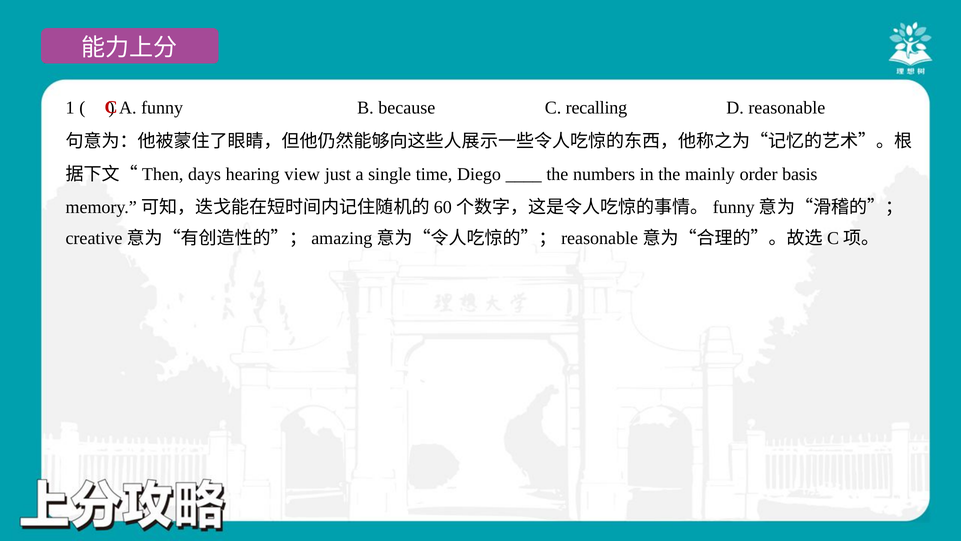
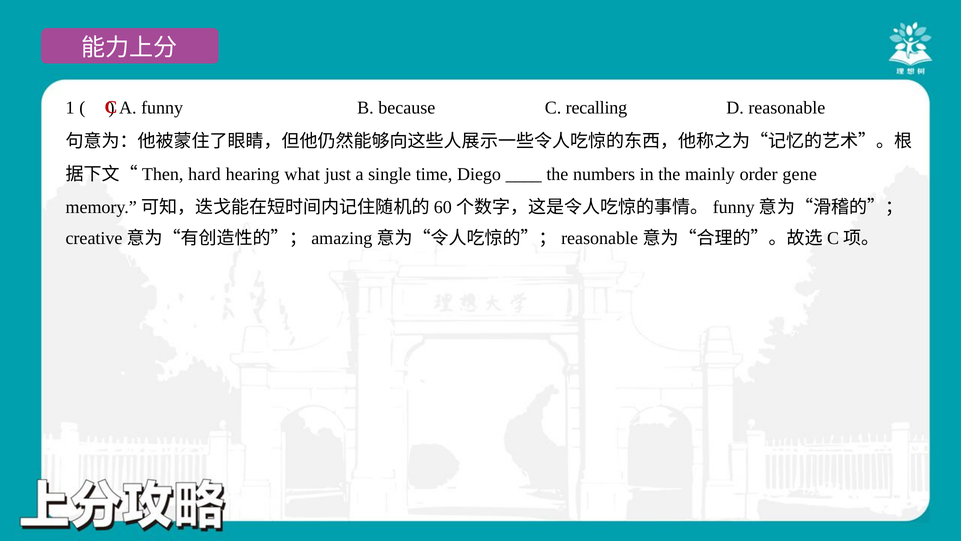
days: days -> hard (204, 174)
view: view -> what (302, 174)
basis: basis -> gene (800, 174)
